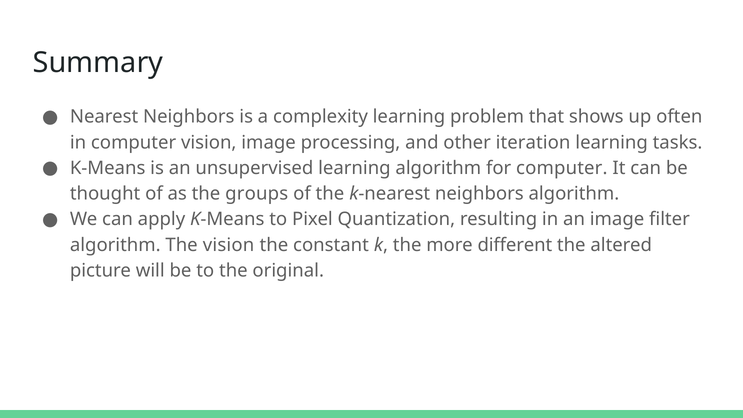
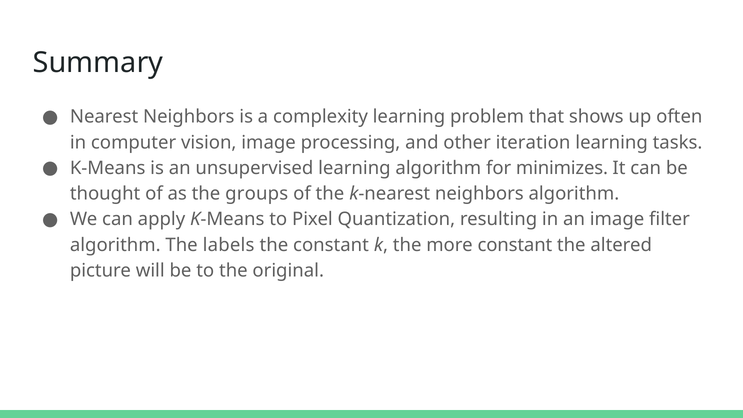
for computer: computer -> minimizes (562, 168)
The vision: vision -> labels (229, 245)
more different: different -> constant (515, 245)
